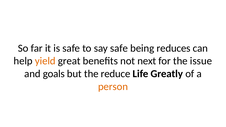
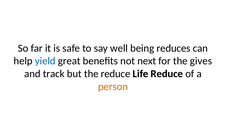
say safe: safe -> well (119, 48)
yield colour: orange -> blue (45, 61)
issue: issue -> gives (201, 61)
goals: goals -> track (54, 74)
Life Greatly: Greatly -> Reduce (167, 74)
